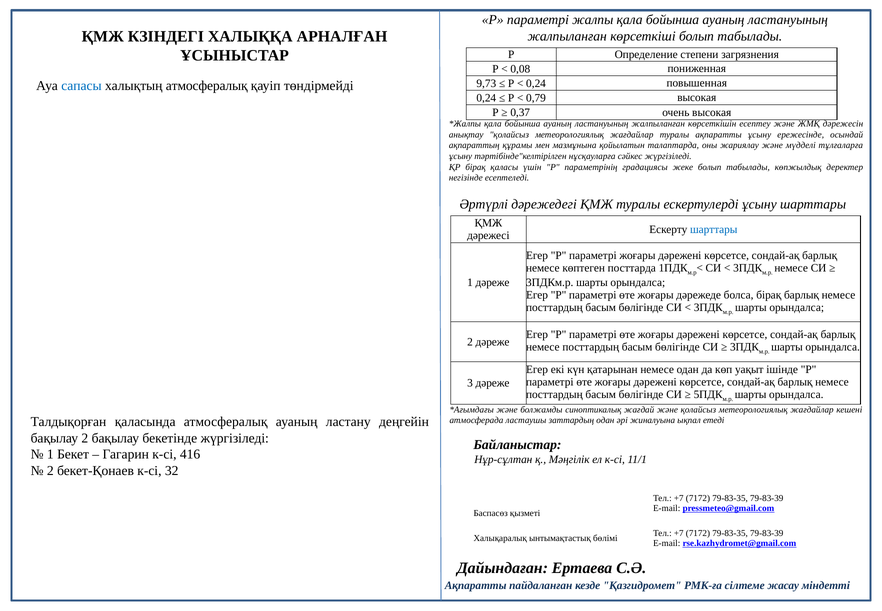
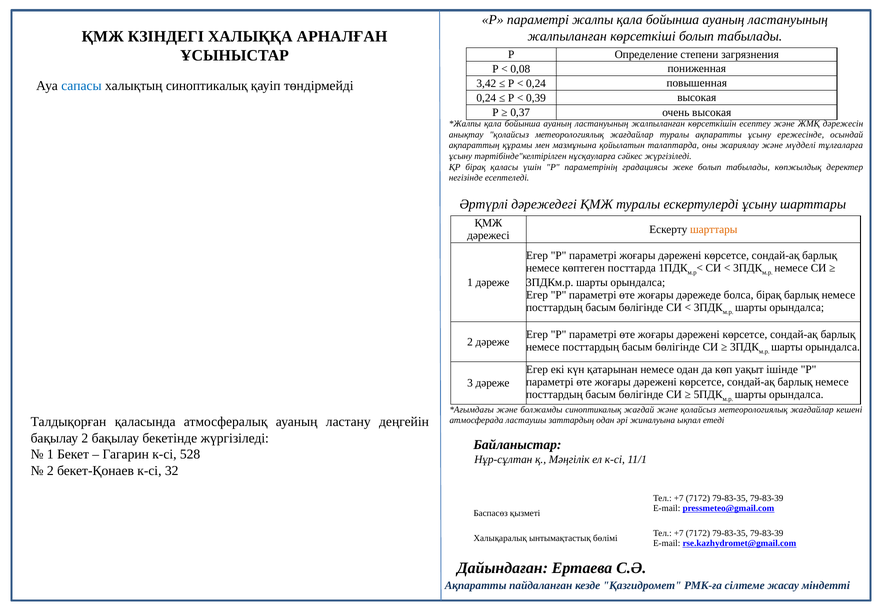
9,73: 9,73 -> 3,42 (486, 84)
халықтың атмосфералық: атмосфералық -> синоптикалық (207, 86)
0,79: 0,79 -> 0,39 (536, 98)
шарттары colour: blue -> orange (714, 229)
416: 416 -> 528 (190, 454)
